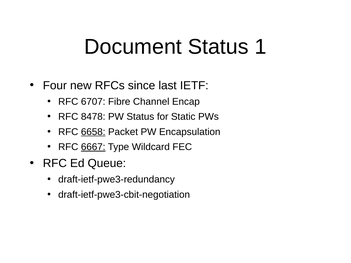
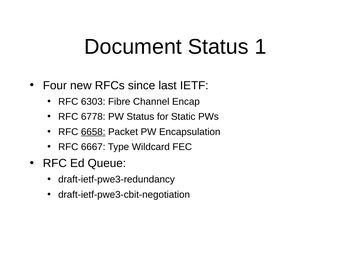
6707: 6707 -> 6303 (93, 102)
8478: 8478 -> 6778 (93, 117)
6667 underline: present -> none (93, 147)
